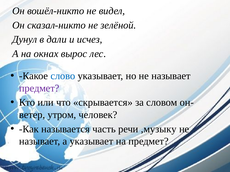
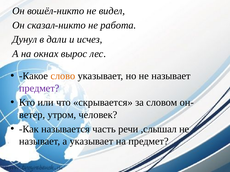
зелёной: зелёной -> работа (118, 25)
слово colour: blue -> orange (63, 76)
,музыку: ,музыку -> ,слышал (159, 129)
